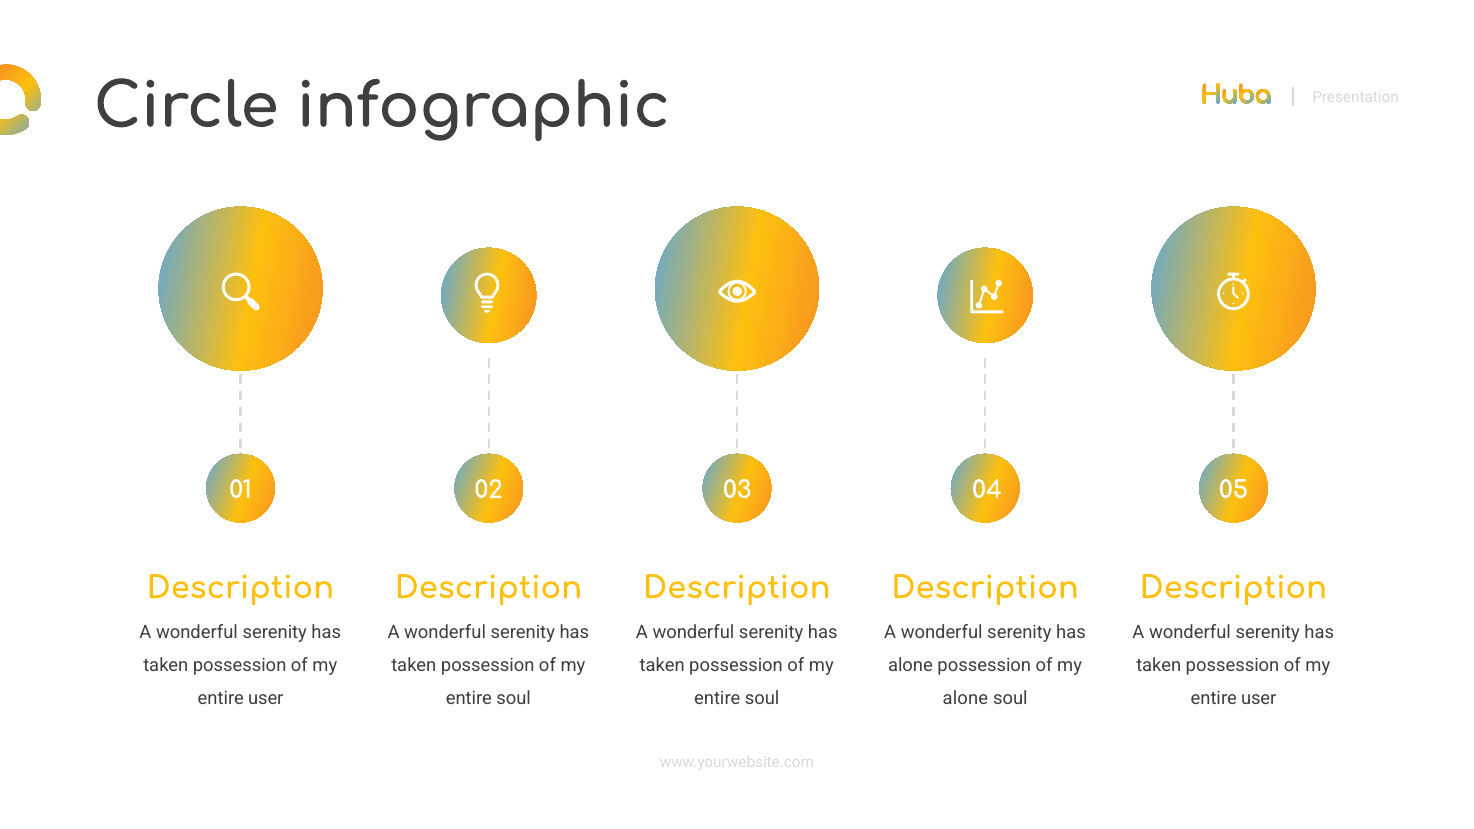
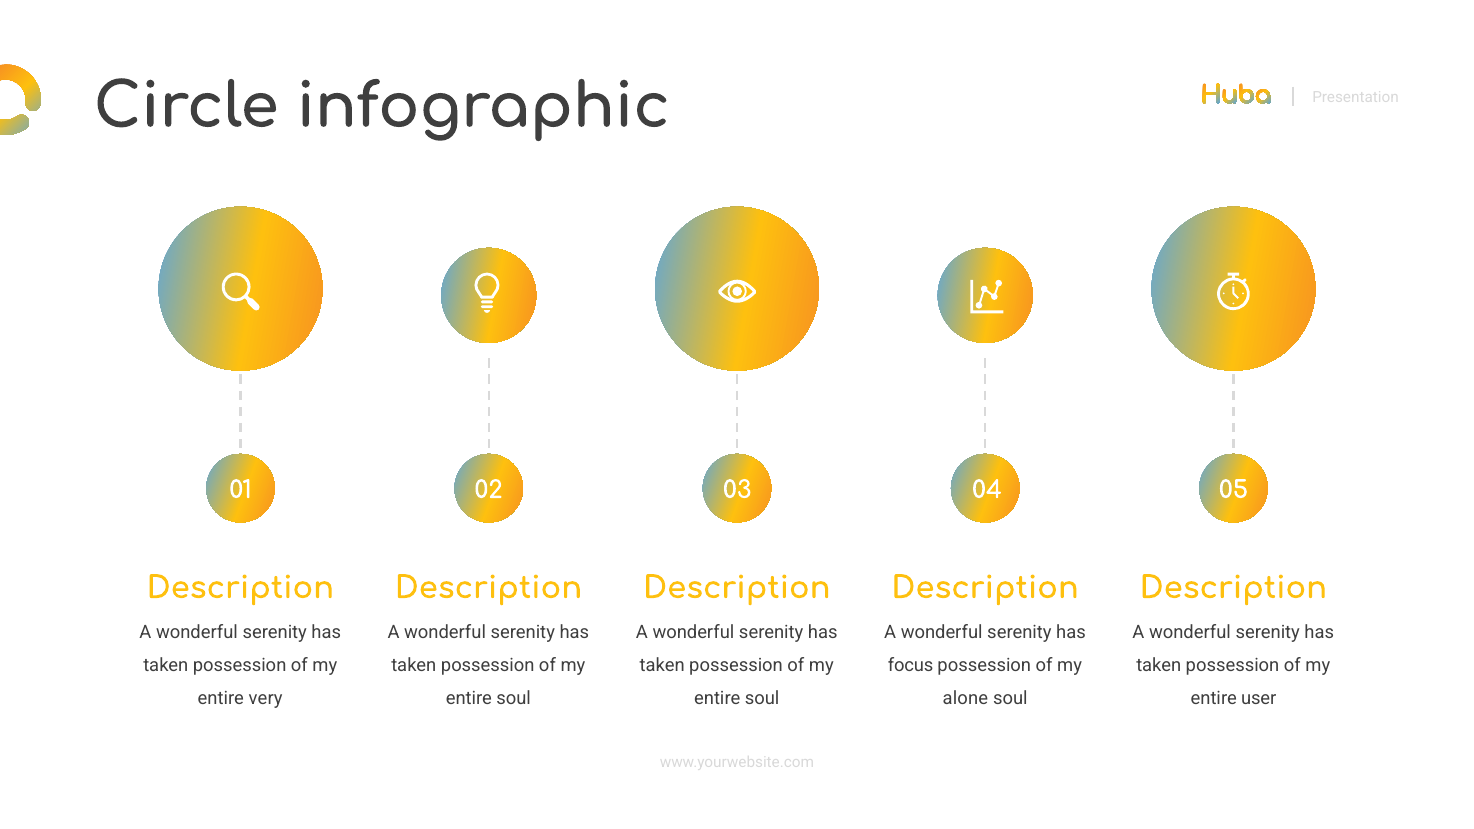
alone: alone -> focus (911, 665)
user: user -> very (266, 698)
